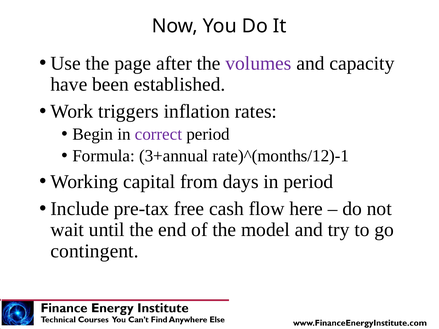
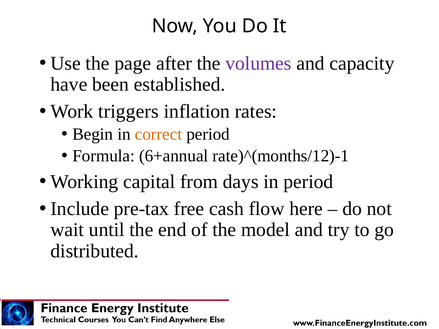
correct colour: purple -> orange (158, 134)
3+annual: 3+annual -> 6+annual (174, 156)
contingent: contingent -> distributed (95, 251)
